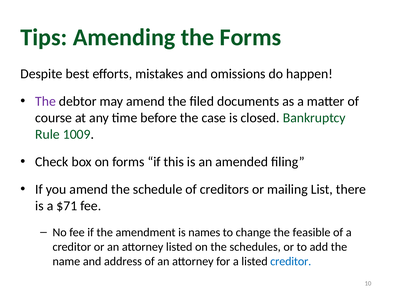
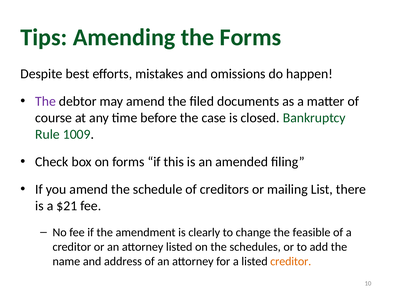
$71: $71 -> $21 (67, 205)
names: names -> clearly (204, 232)
creditor colour: blue -> orange (291, 261)
